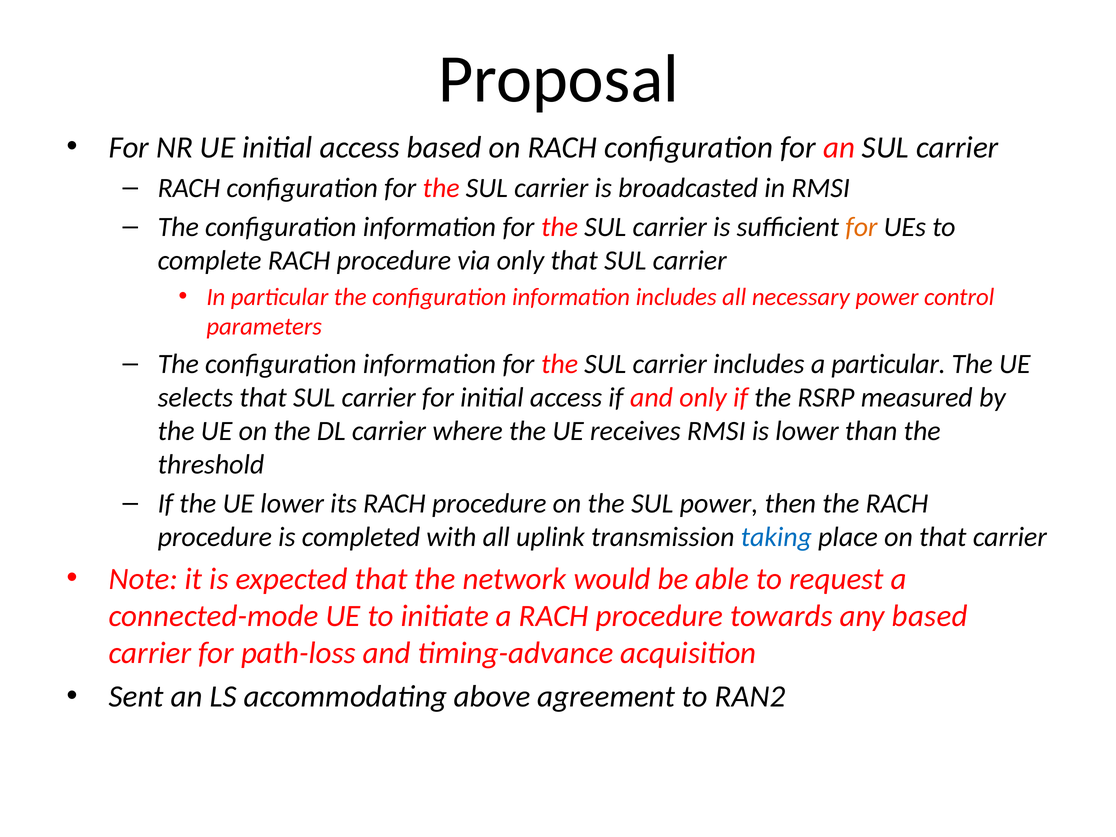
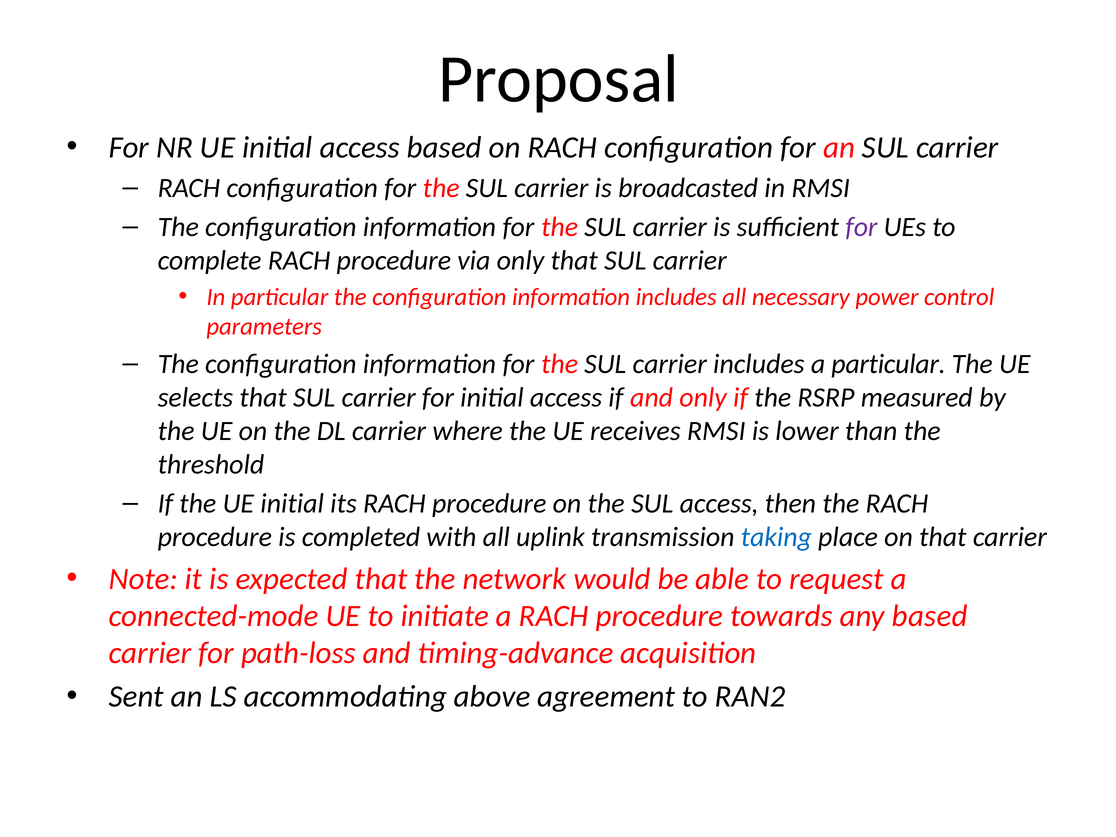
for colour: orange -> purple (861, 227)
the UE lower: lower -> initial (292, 504)
SUL power: power -> access (719, 504)
